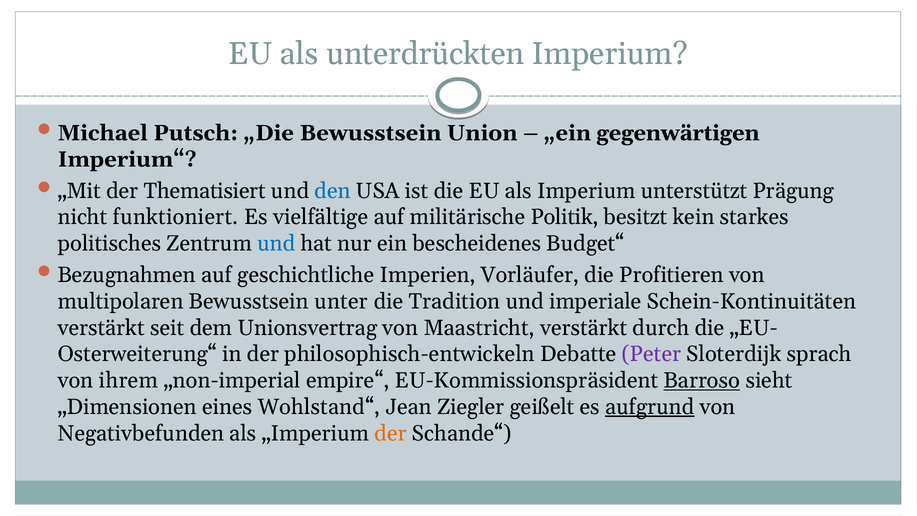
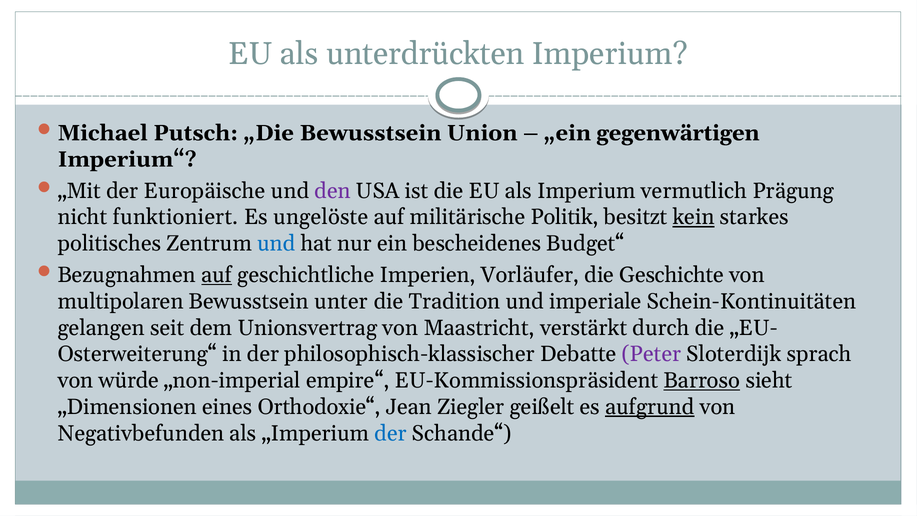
Thematisiert: Thematisiert -> Europäische (205, 191)
den colour: blue -> purple (333, 191)
unterstützt: unterstützt -> vermutlich (694, 191)
vielfältige: vielfältige -> ungelöste (321, 217)
kein underline: none -> present (694, 217)
auf underline: none -> present (217, 275)
Profitieren: Profitieren -> Geschichte (672, 275)
verstärkt: verstärkt -> gelangen (101, 328)
philosophisch-entwickeln: philosophisch-entwickeln -> philosophisch-klassischer (410, 354)
ihrem: ihrem -> würde (129, 380)
Wohlstand“: Wohlstand“ -> Orthodoxie“ (319, 407)
der colour: orange -> blue (391, 433)
